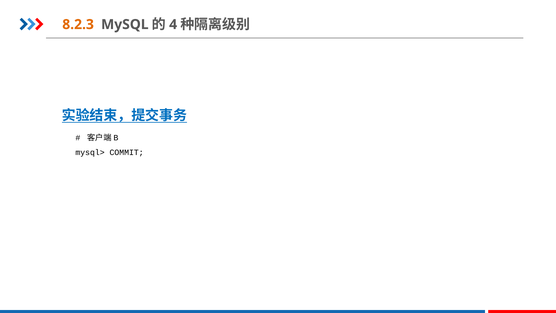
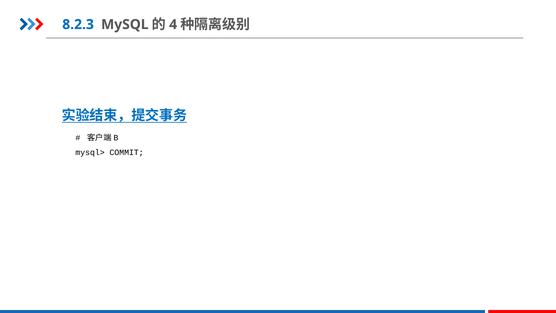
8.2.3 colour: orange -> blue (78, 24)
